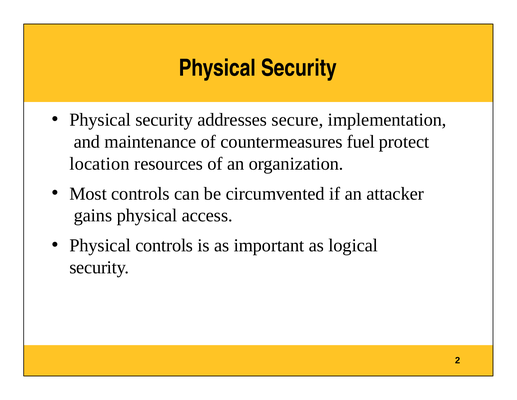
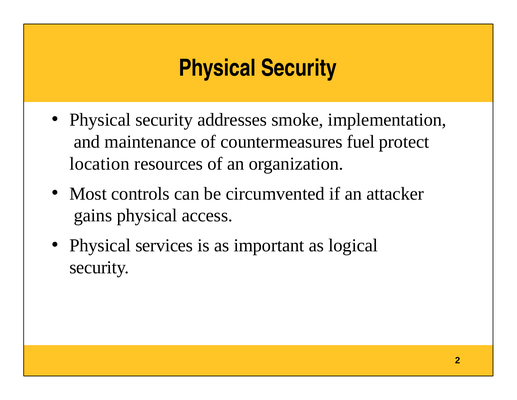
secure: secure -> smoke (297, 120)
Physical controls: controls -> services (164, 245)
